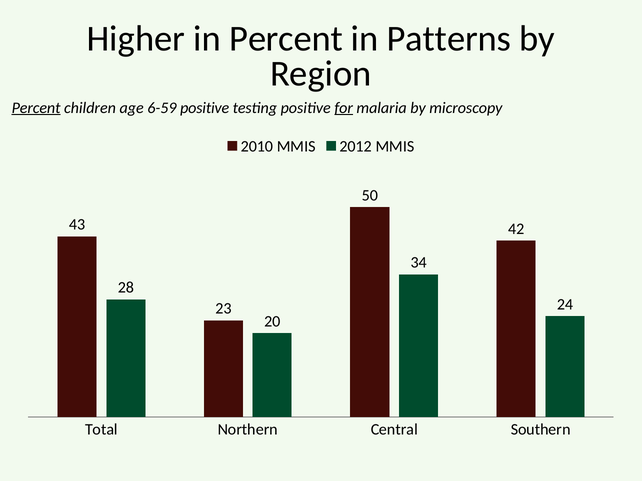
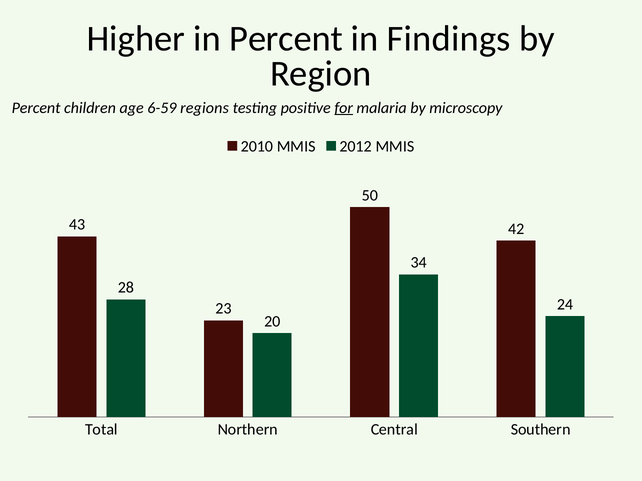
Patterns: Patterns -> Findings (449, 39)
Percent underline: present -> none (36, 108)
6-59 positive: positive -> regions (205, 108)
